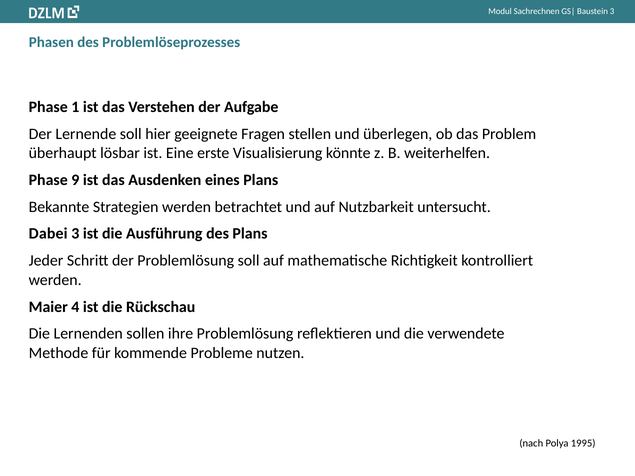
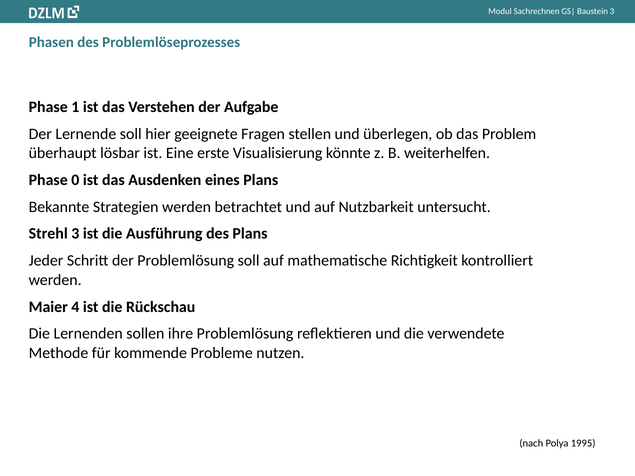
9: 9 -> 0 (75, 180)
Dabei: Dabei -> Strehl (48, 234)
